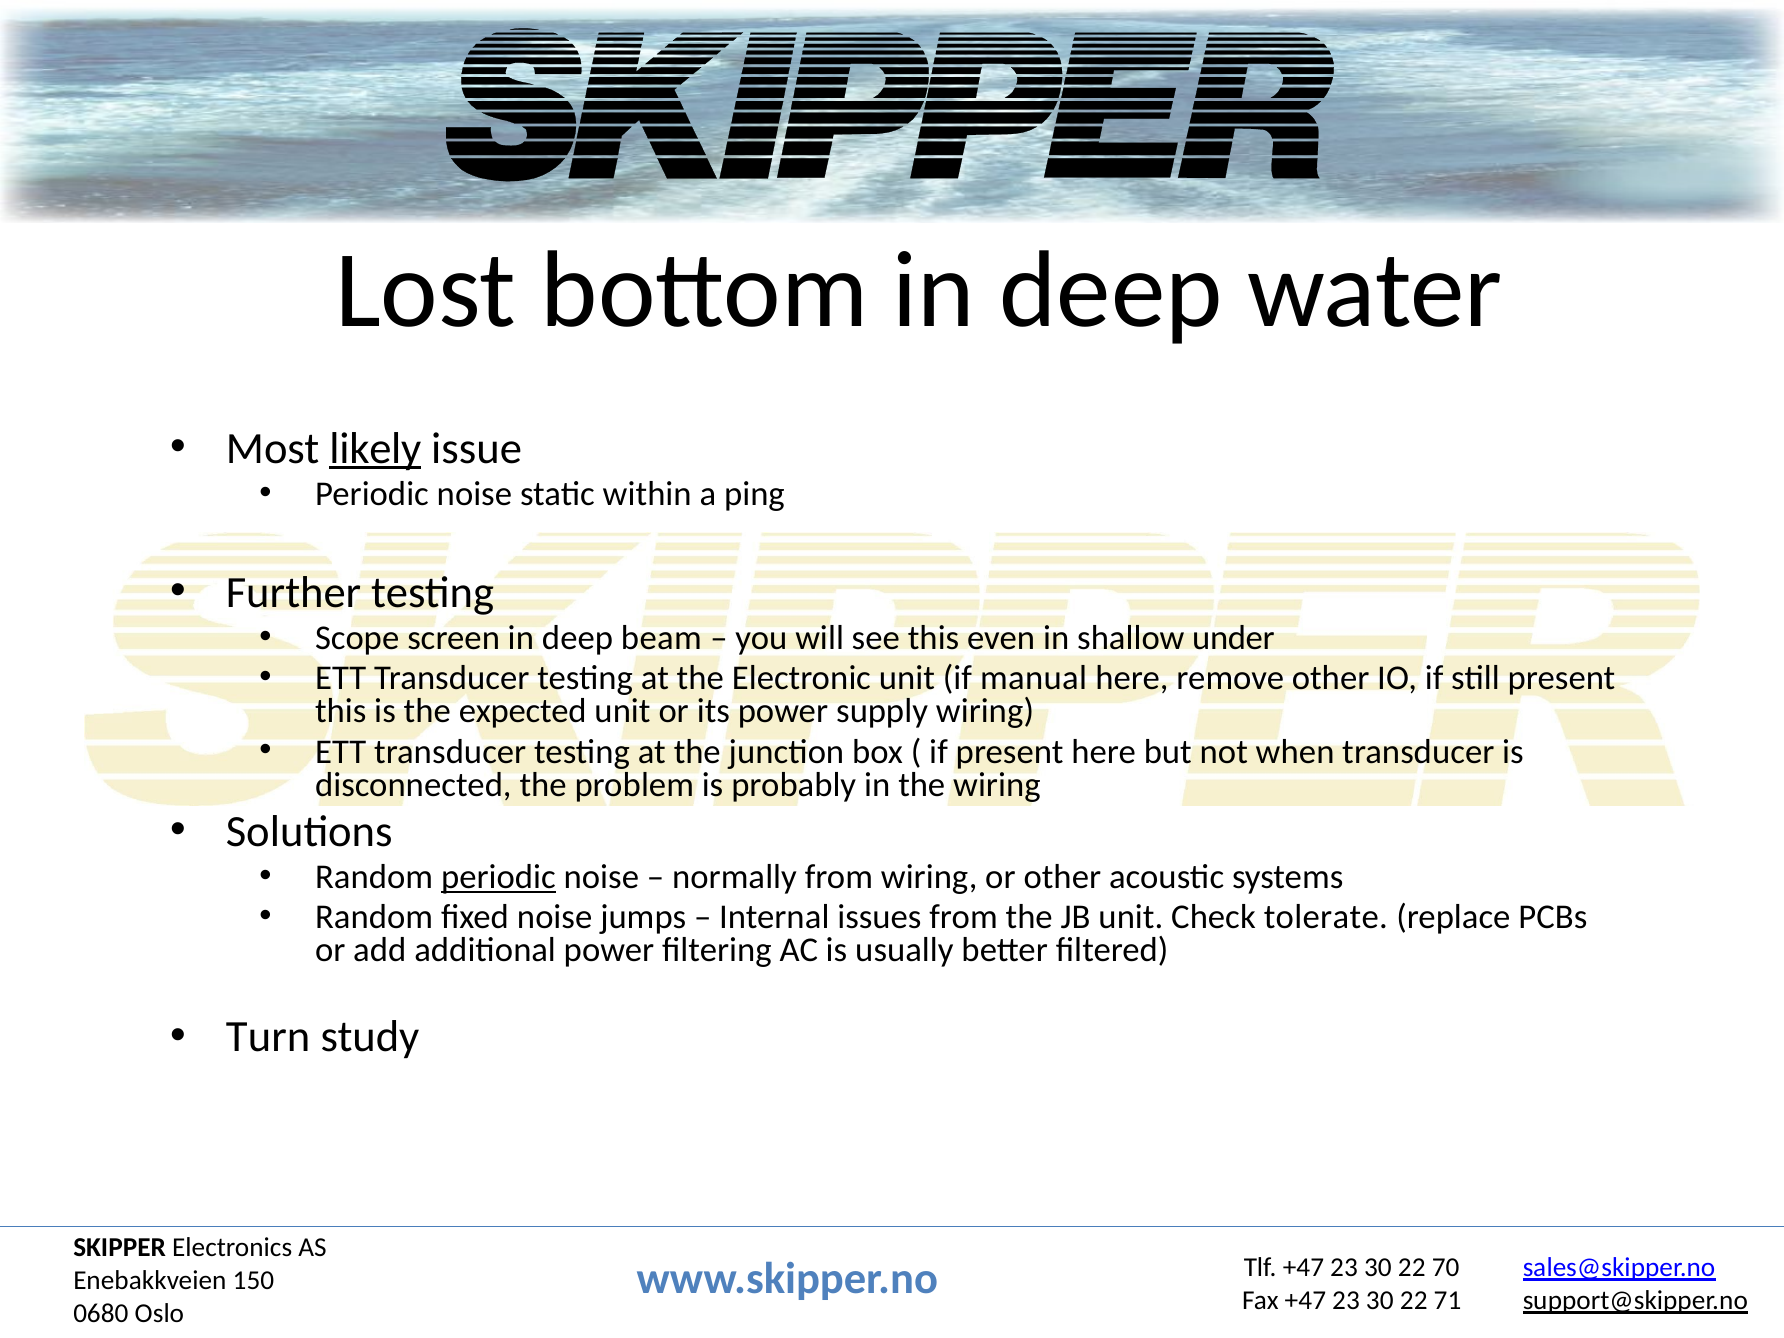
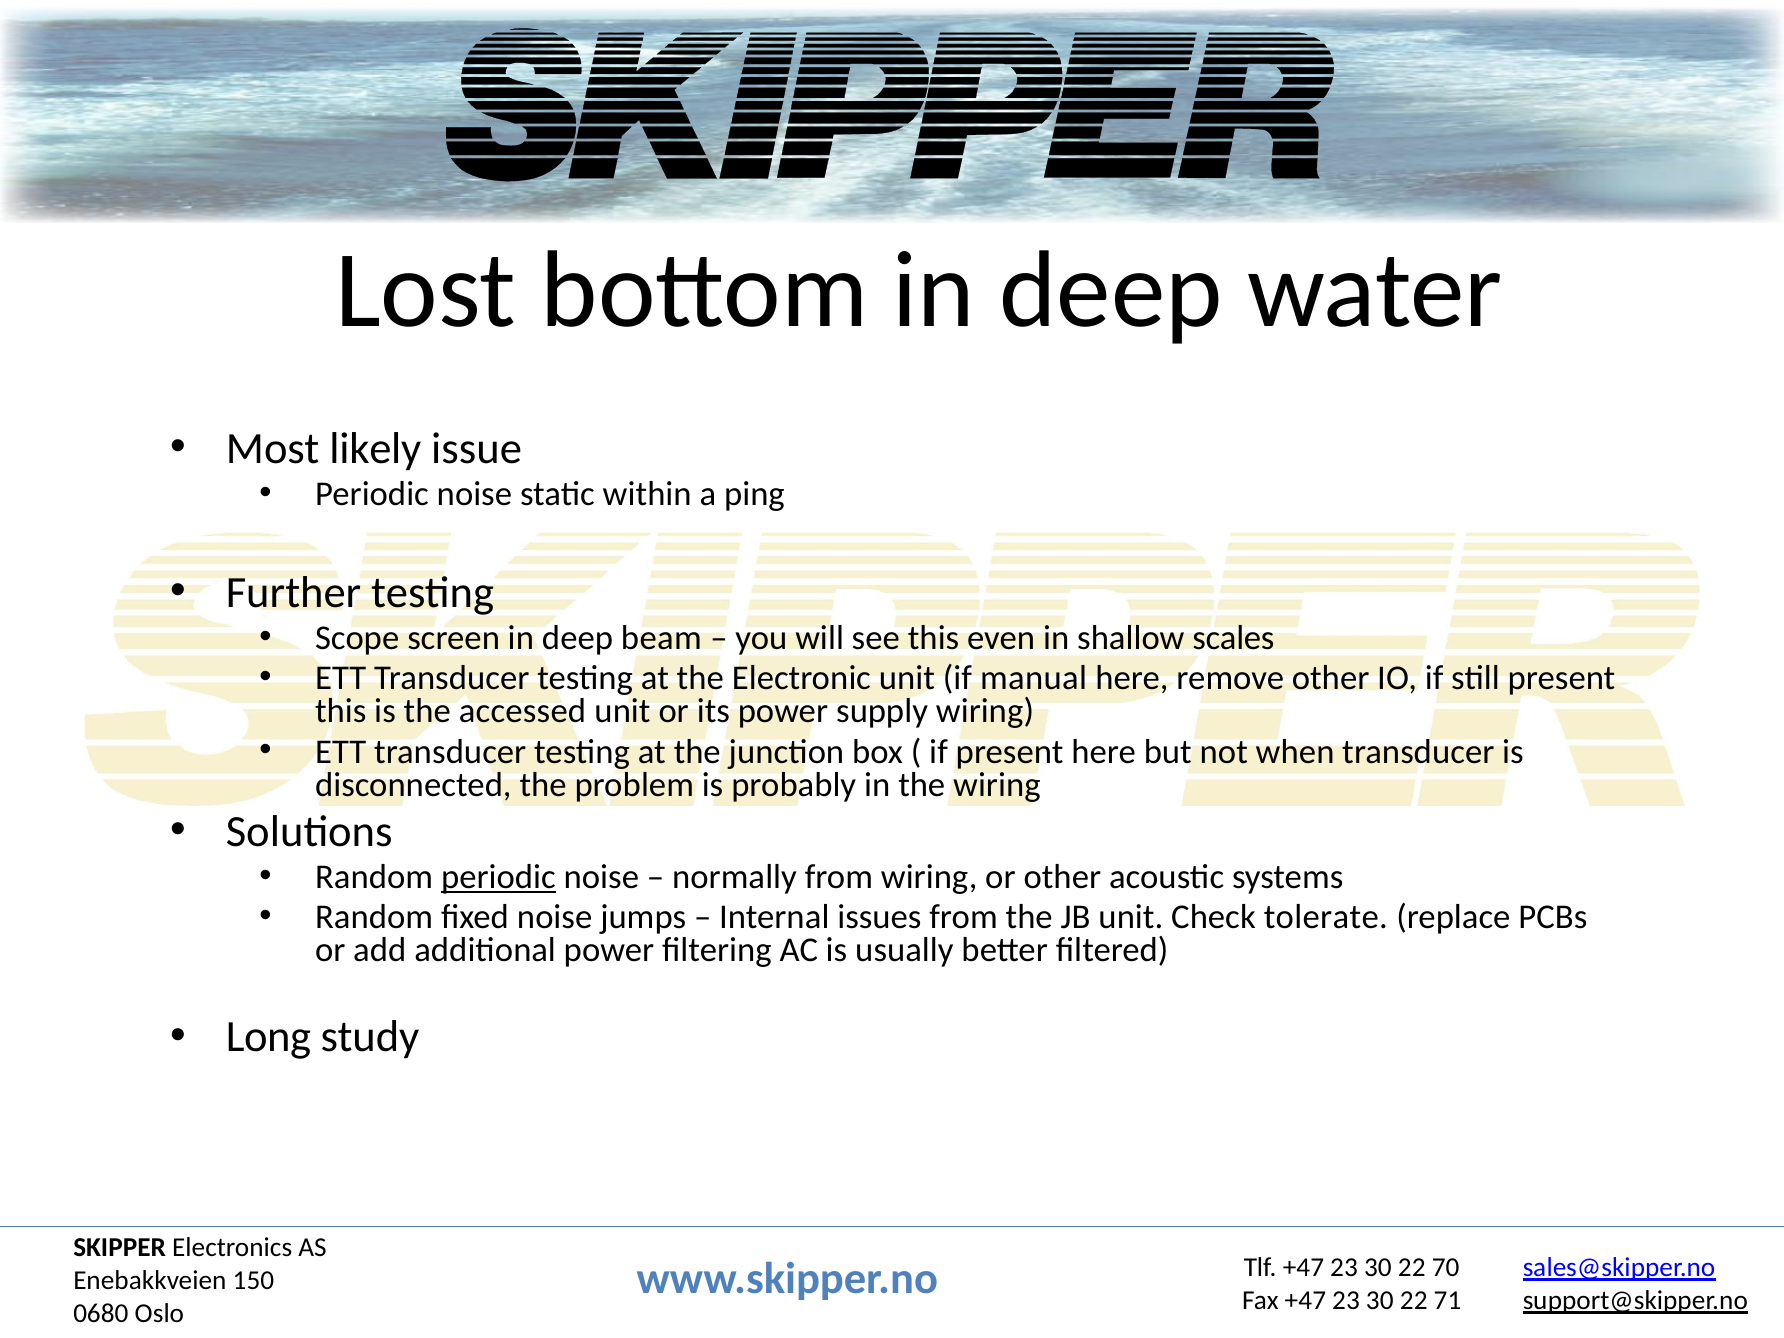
likely underline: present -> none (375, 449)
under: under -> scales (1233, 638)
expected: expected -> accessed (523, 711)
Turn: Turn -> Long (268, 1037)
